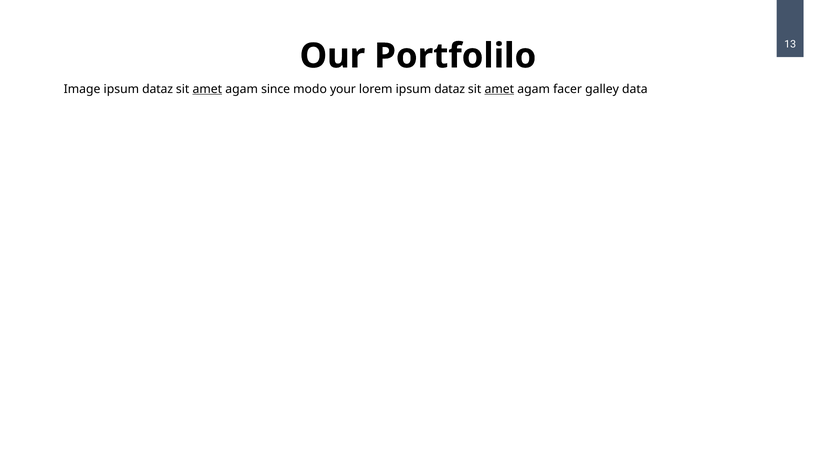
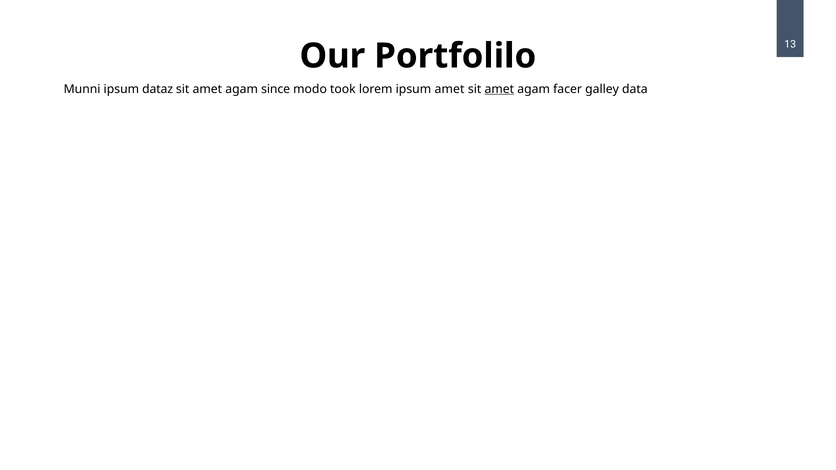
Image: Image -> Munni (82, 89)
amet underline: present -> none (207, 89)
your: your -> took (343, 89)
lorem ipsum dataz: dataz -> amet (450, 89)
